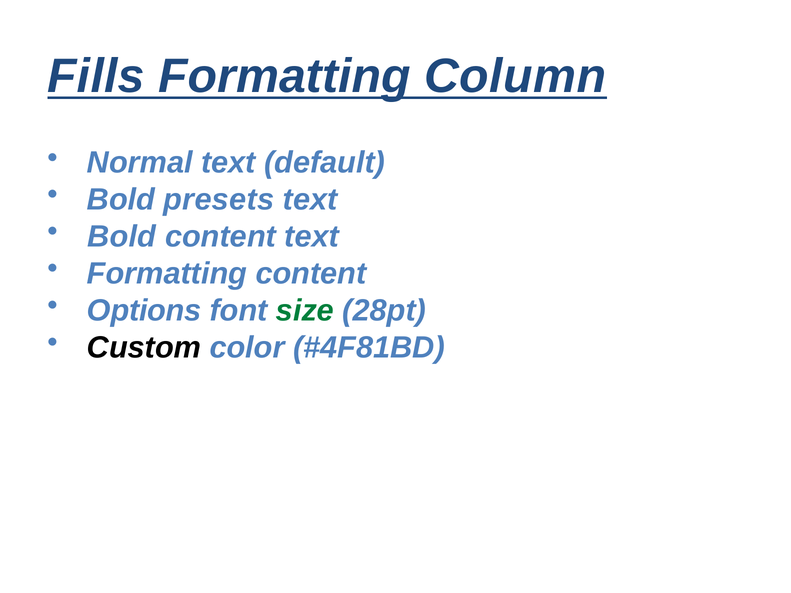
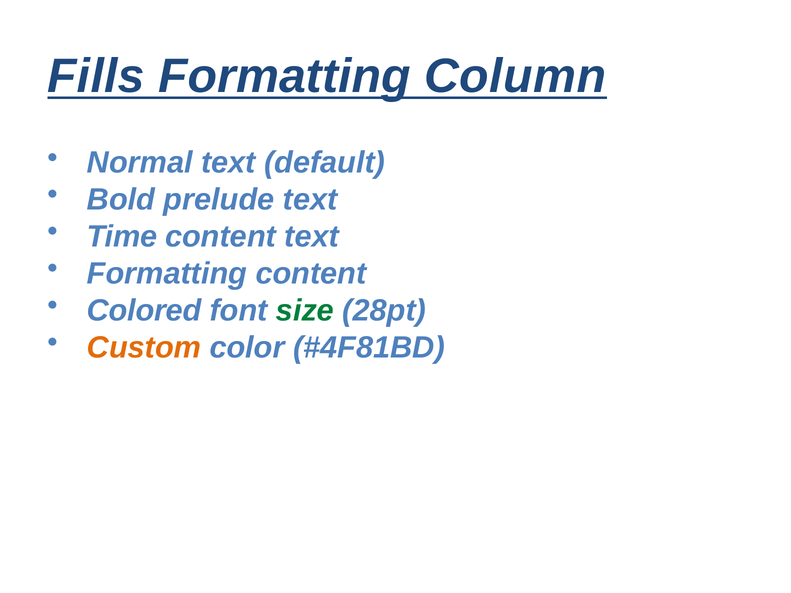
presets: presets -> prelude (219, 200)
Bold: Bold -> Time (122, 237)
Options: Options -> Colored (144, 311)
Custom colour: black -> orange (144, 348)
